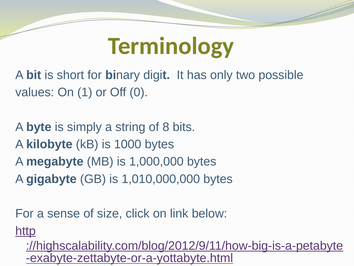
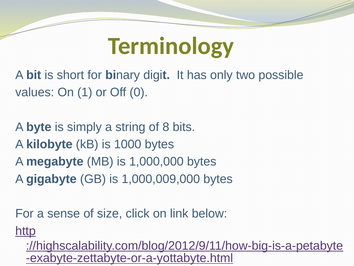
1,010,000,000: 1,010,000,000 -> 1,000,009,000 (161, 179)
